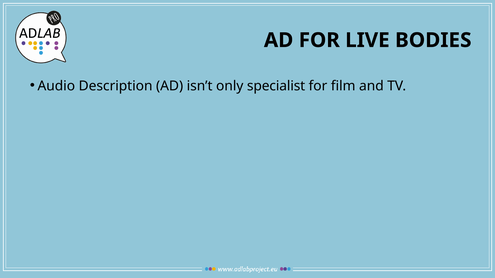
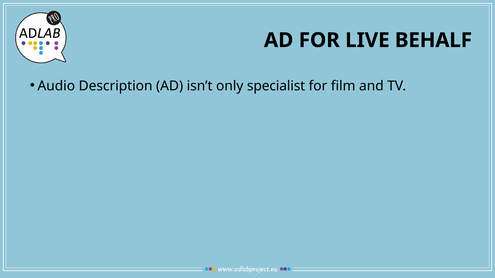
BODIES: BODIES -> BEHALF (433, 40)
